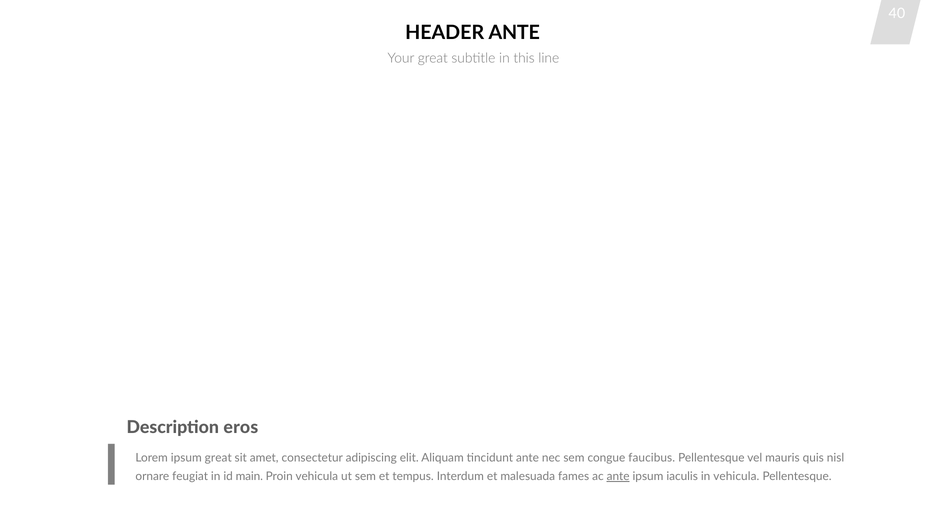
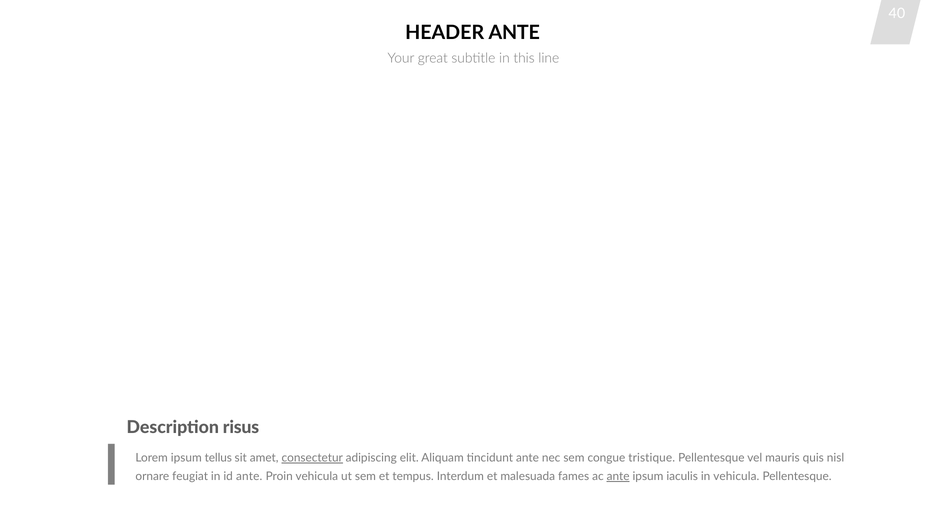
eros: eros -> risus (241, 427)
ipsum great: great -> tellus (218, 458)
consectetur underline: none -> present (312, 458)
faucibus: faucibus -> tristique (652, 458)
id main: main -> ante (249, 476)
